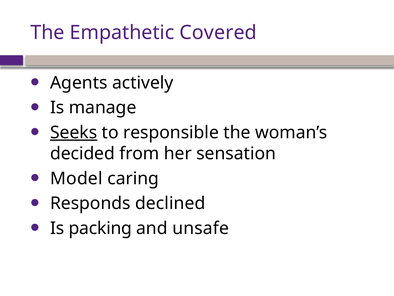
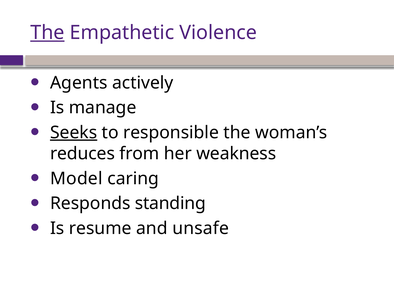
The underline: none -> present (47, 33)
Covered: Covered -> Violence (218, 33)
decided: decided -> reduces (82, 153)
sensation: sensation -> weakness (236, 153)
declined: declined -> standing (170, 203)
packing: packing -> resume (100, 228)
